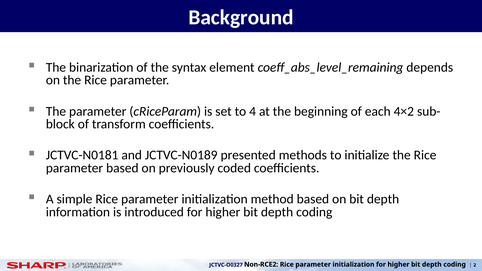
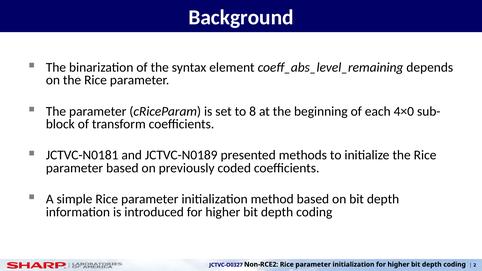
4: 4 -> 8 (253, 111)
4×2: 4×2 -> 4×0 (404, 111)
